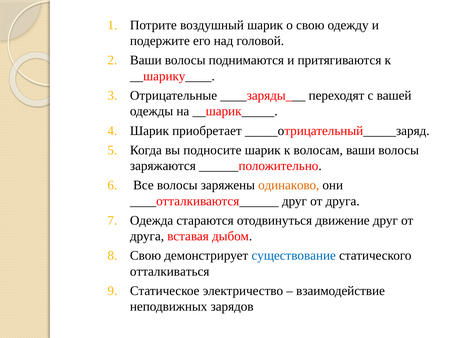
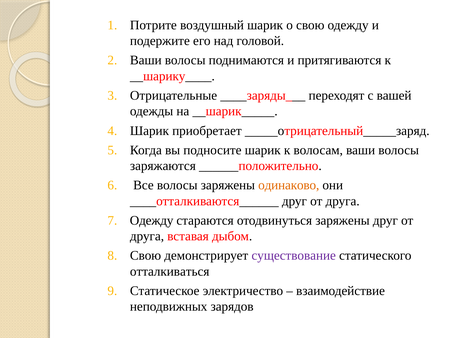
Одежда: Одежда -> Одежду (152, 220)
отодвинуться движение: движение -> заряжены (342, 220)
существование colour: blue -> purple (294, 255)
